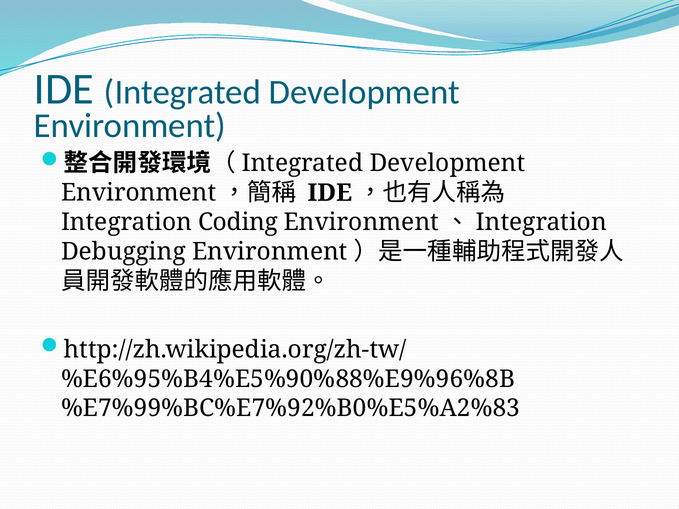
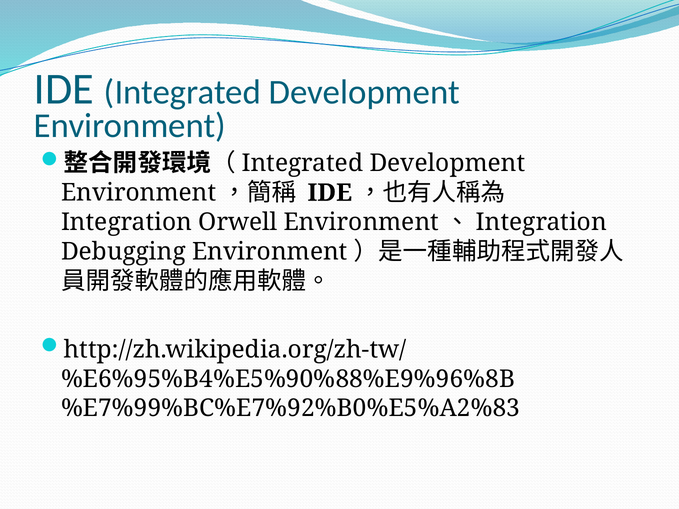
Coding: Coding -> Orwell (238, 222)
